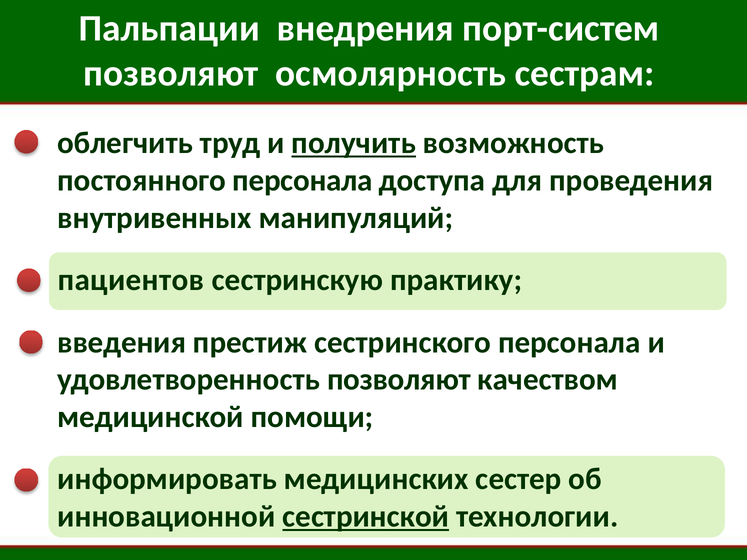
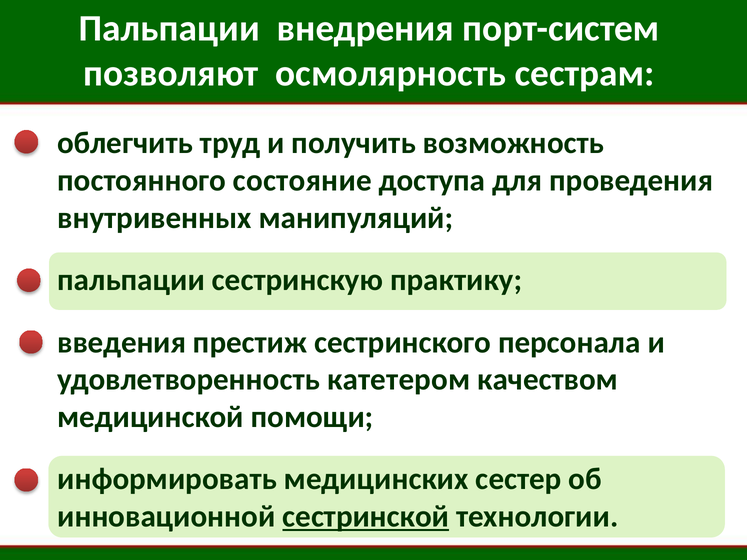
получить underline: present -> none (354, 143)
постоянного персонала: персонала -> состояние (302, 181)
пациентов: пациентов -> пальпации (131, 280)
удовлетворенность позволяют: позволяют -> катетером (399, 380)
